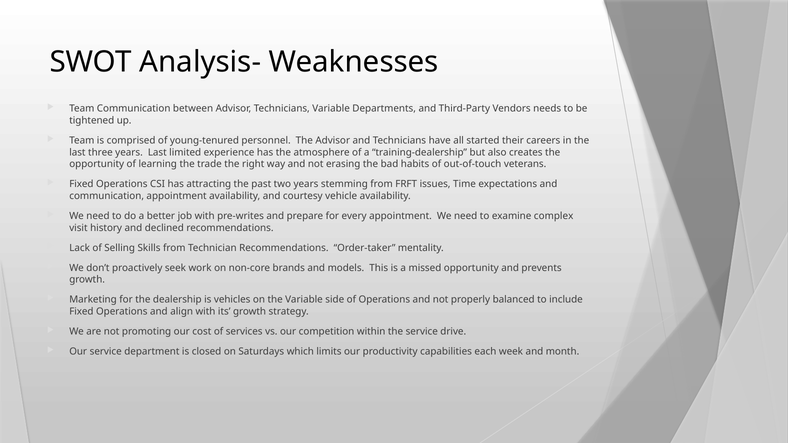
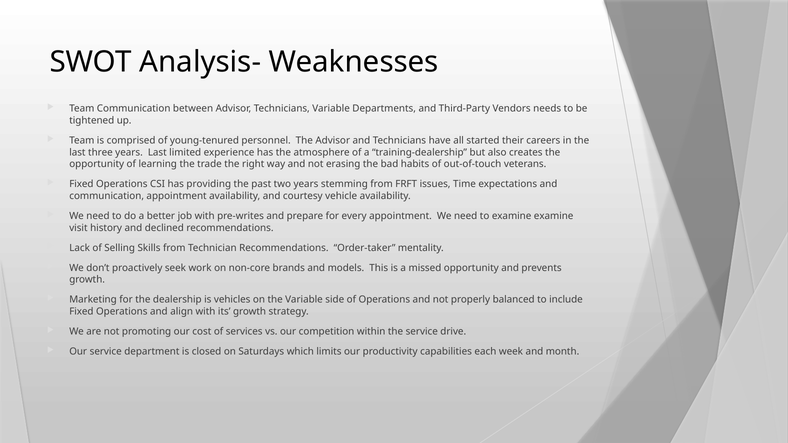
attracting: attracting -> providing (209, 184)
examine complex: complex -> examine (554, 216)
